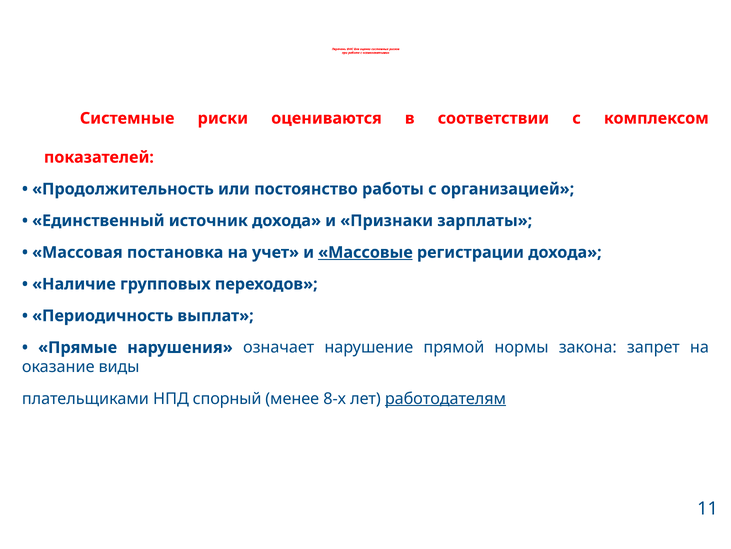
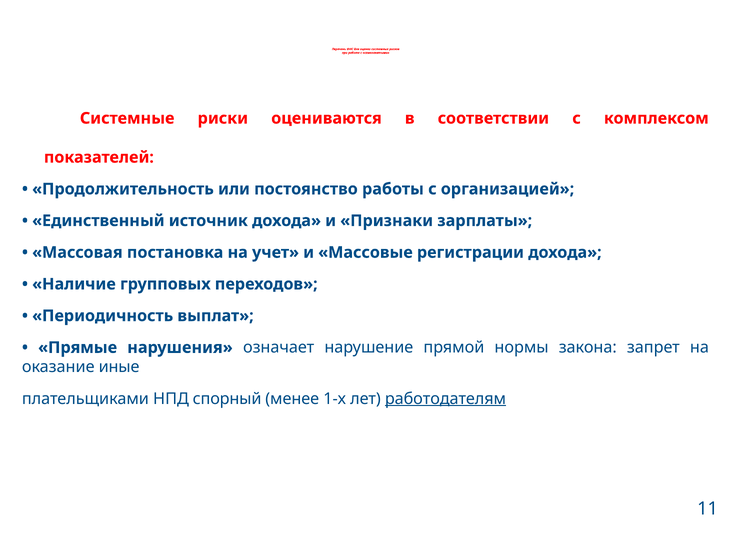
Массовые underline: present -> none (365, 252)
виды: виды -> иные (119, 367)
8-х: 8-х -> 1-х (335, 398)
